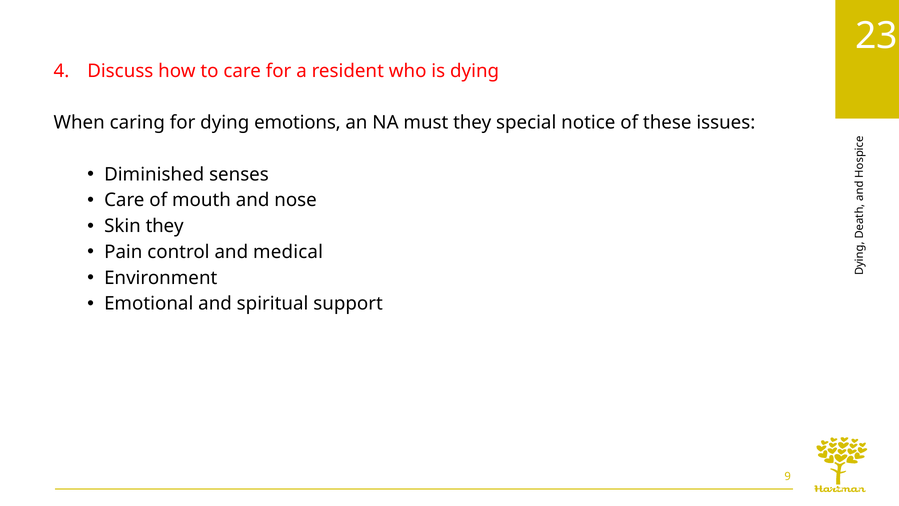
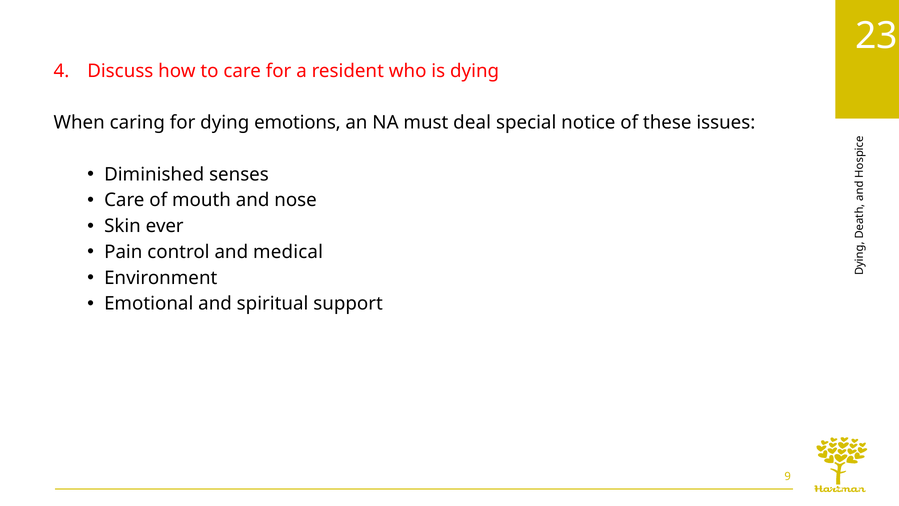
must they: they -> deal (472, 123)
Skin they: they -> ever (165, 226)
